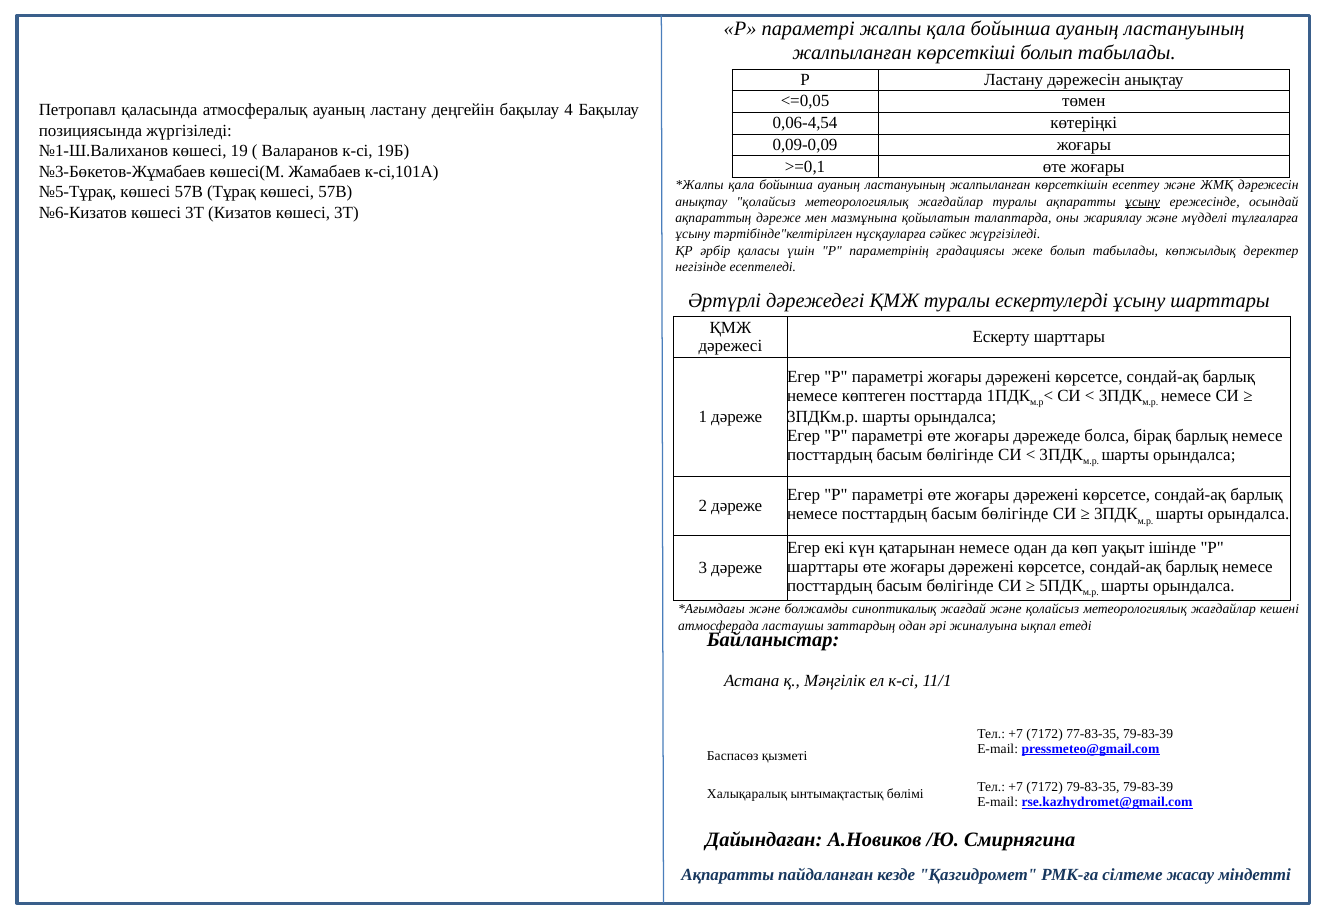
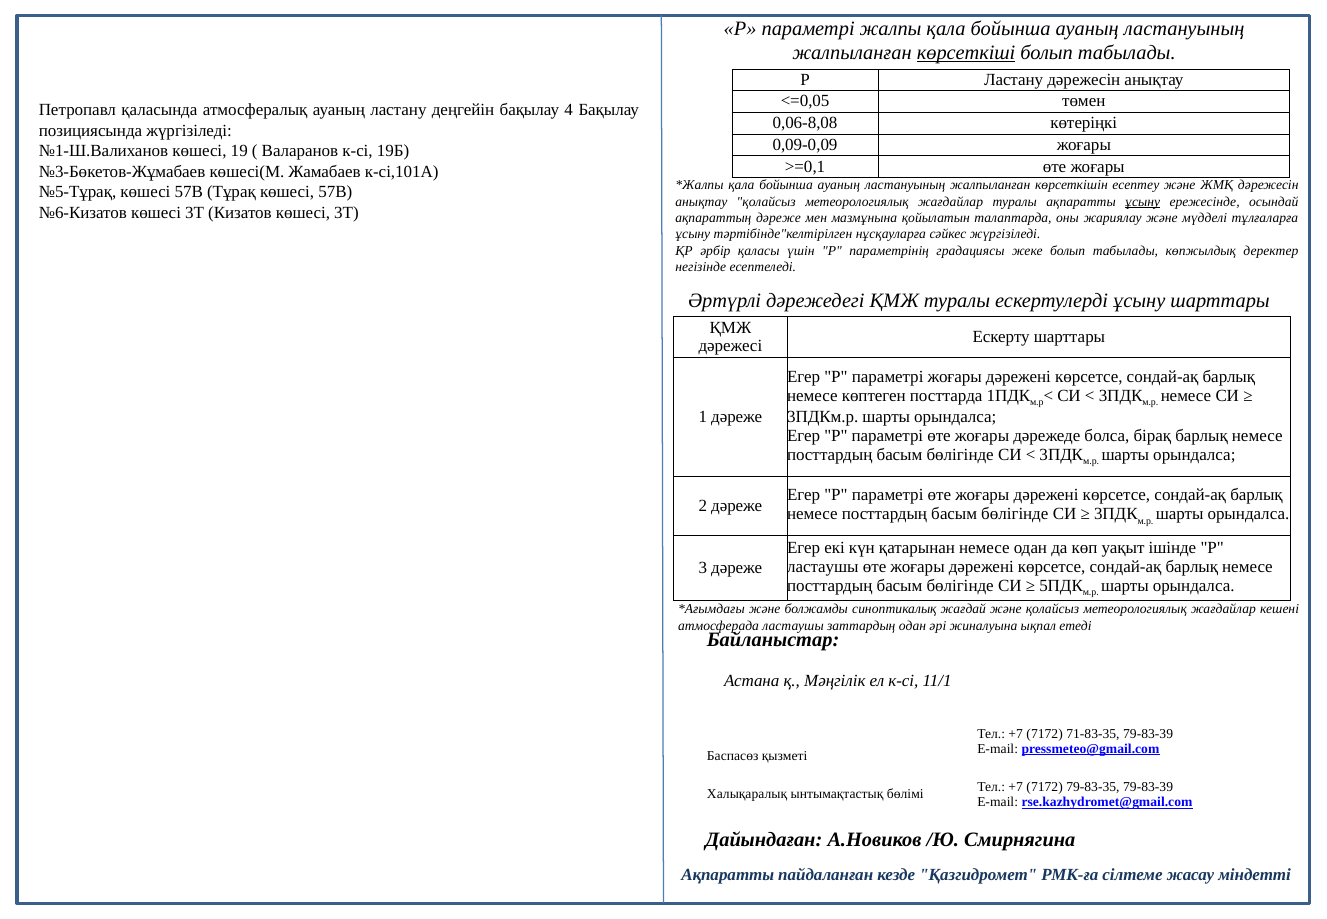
көрсеткіші underline: none -> present (966, 53)
0,06-4,54: 0,06-4,54 -> 0,06-8,08 (805, 123)
шарттары: шарттары -> ластаушы (823, 566)
77-83-35: 77-83-35 -> 71-83-35 (1093, 733)
